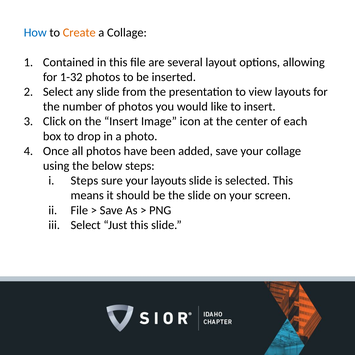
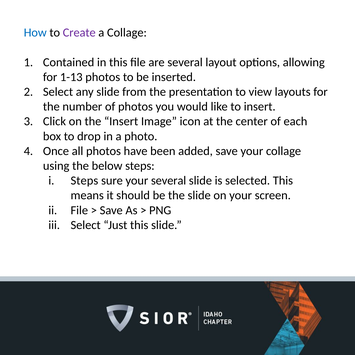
Create colour: orange -> purple (79, 33)
1-32: 1-32 -> 1-13 (71, 77)
your layouts: layouts -> several (169, 181)
